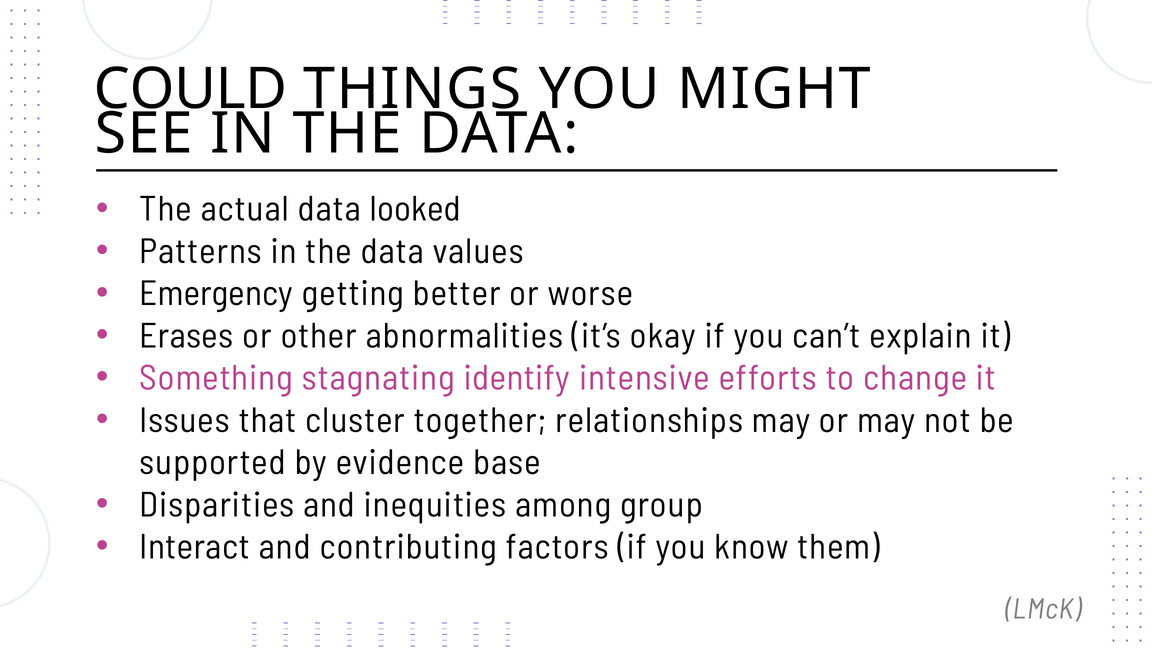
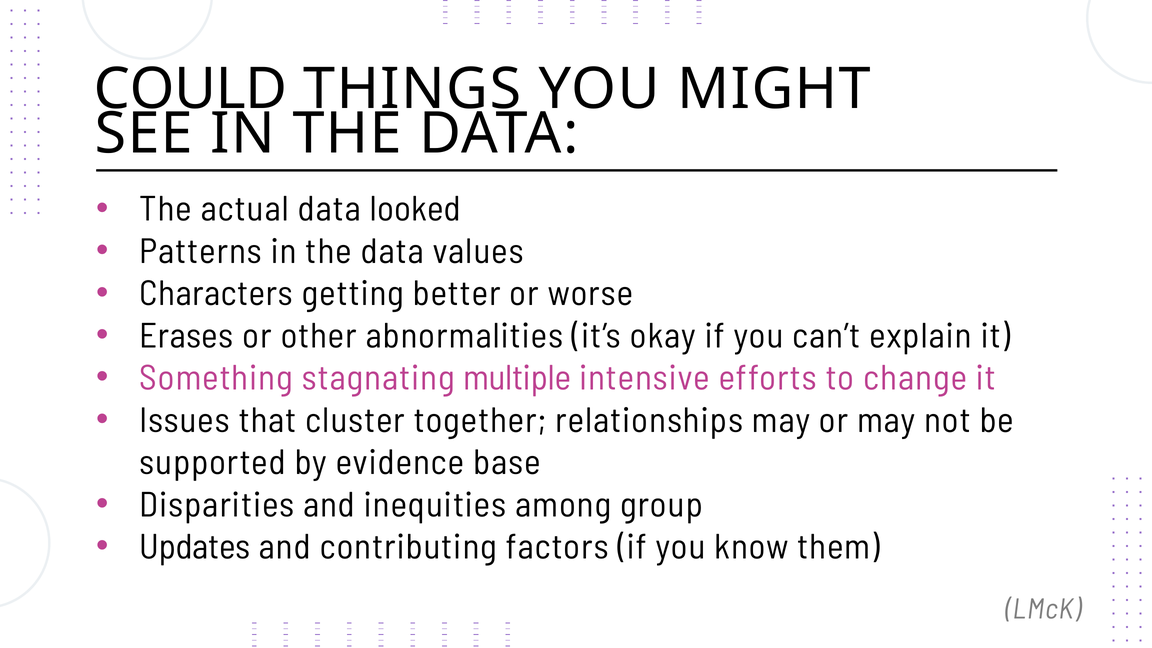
Emergency: Emergency -> Characters (216, 294)
identify: identify -> multiple (517, 378)
Interact: Interact -> Updates (195, 547)
